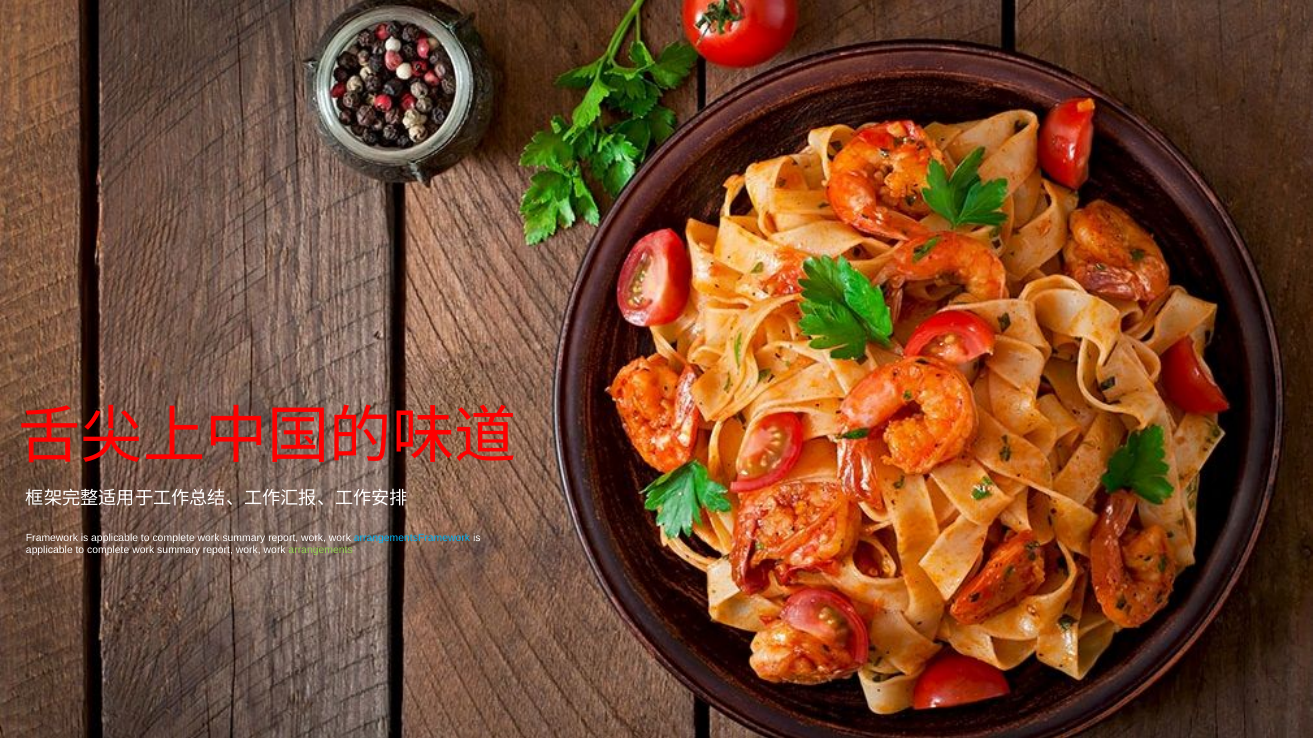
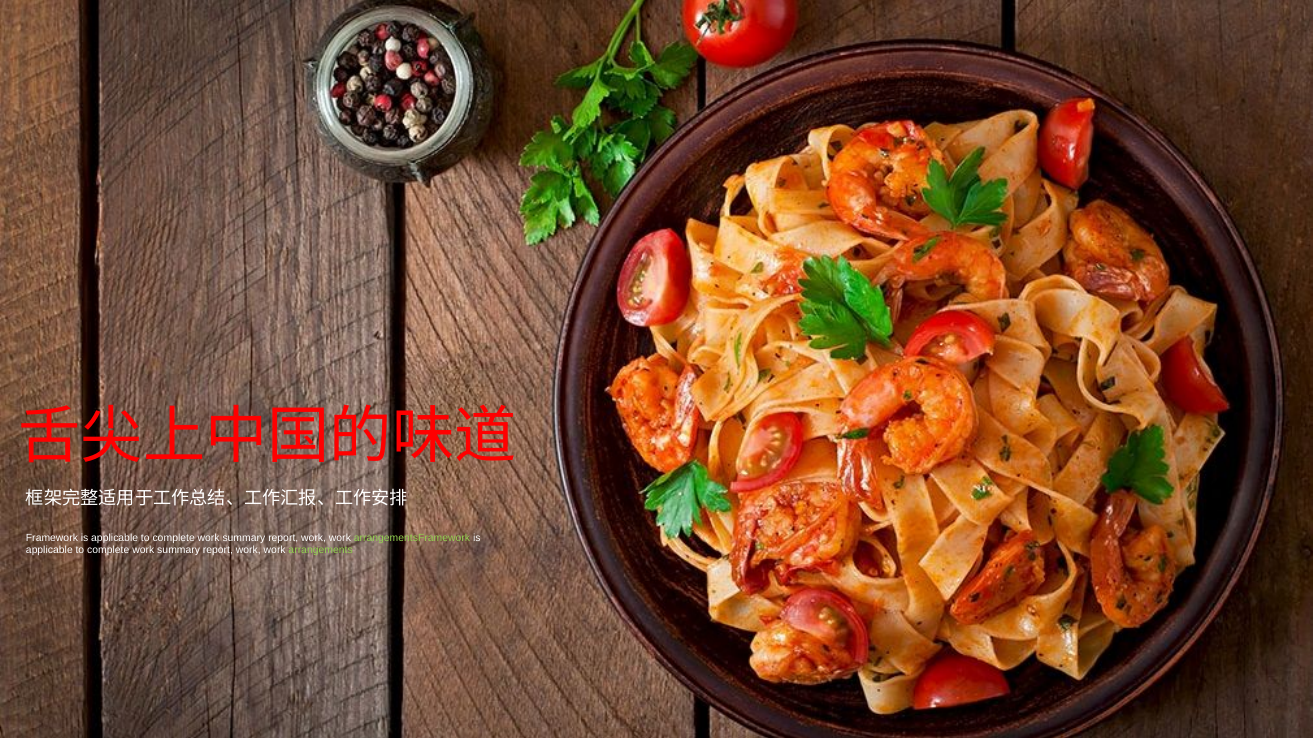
arrangementsFramework colour: light blue -> light green (412, 538)
